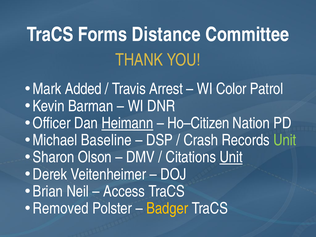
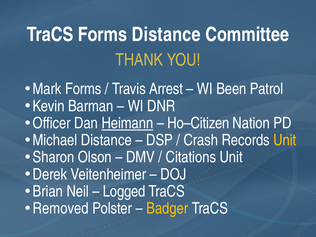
Mark Added: Added -> Forms (83, 89)
Color: Color -> Been (231, 89)
Michael Baseline: Baseline -> Distance (106, 140)
Unit colour: light green -> yellow (285, 140)
Unit underline: present -> none (231, 157)
Access: Access -> Logged (124, 191)
